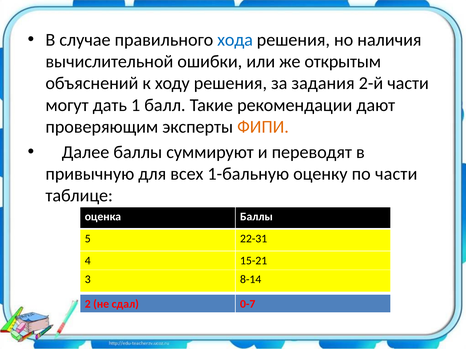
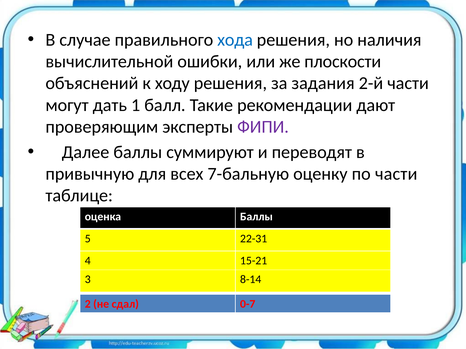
открытым: открытым -> плоскости (343, 62)
ФИПИ colour: orange -> purple (263, 127)
1-бальную: 1-бальную -> 7-бальную (248, 174)
